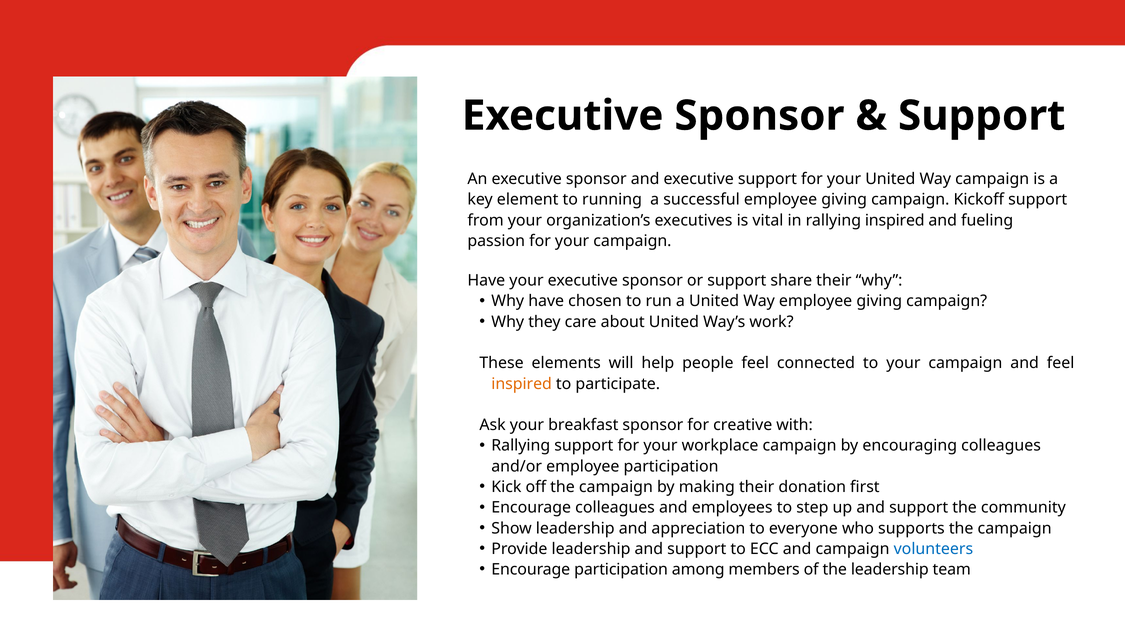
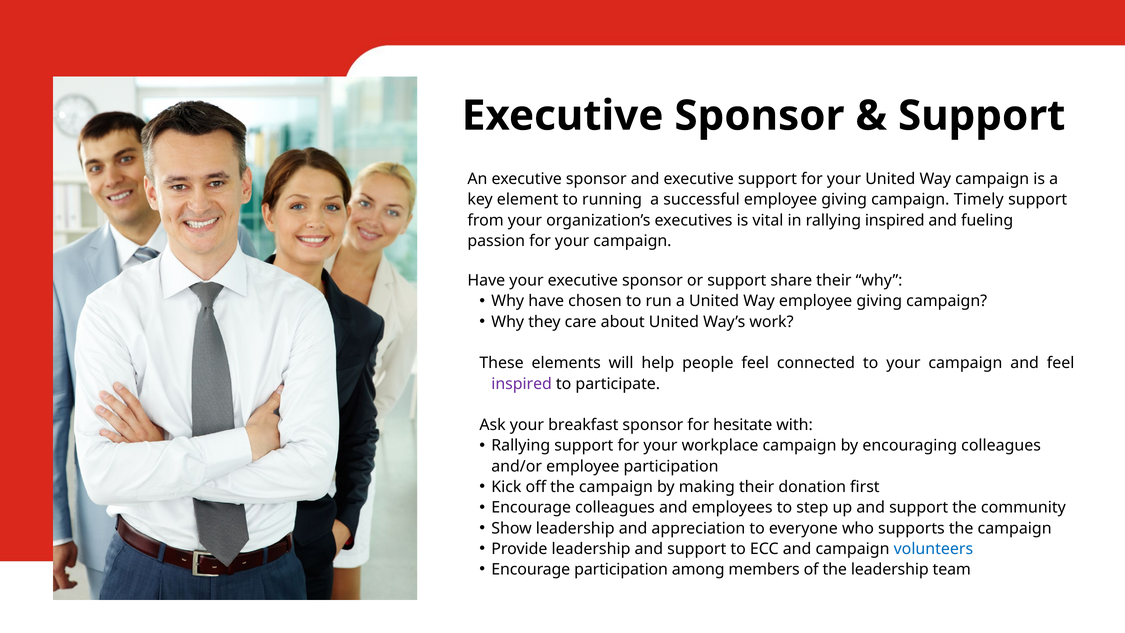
Kickoff: Kickoff -> Timely (979, 200)
inspired colour: orange -> purple (522, 384)
creative: creative -> hesitate (743, 425)
